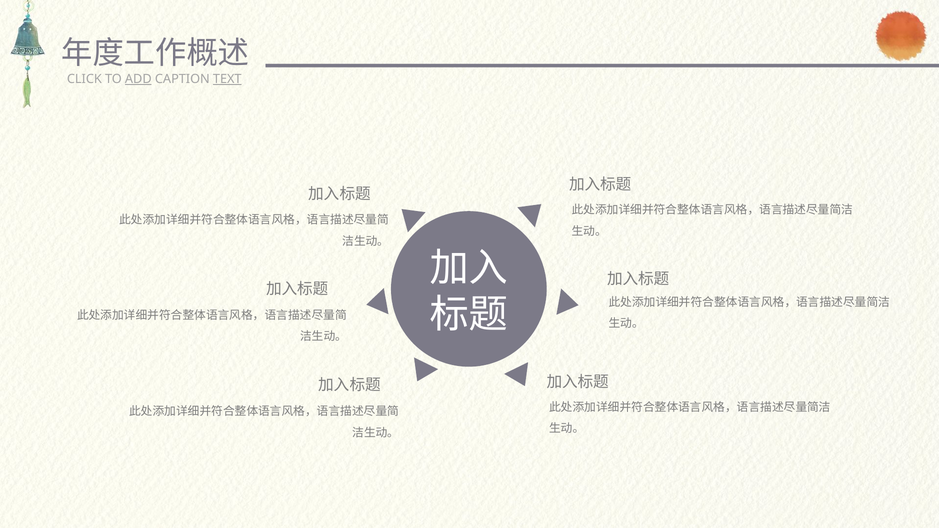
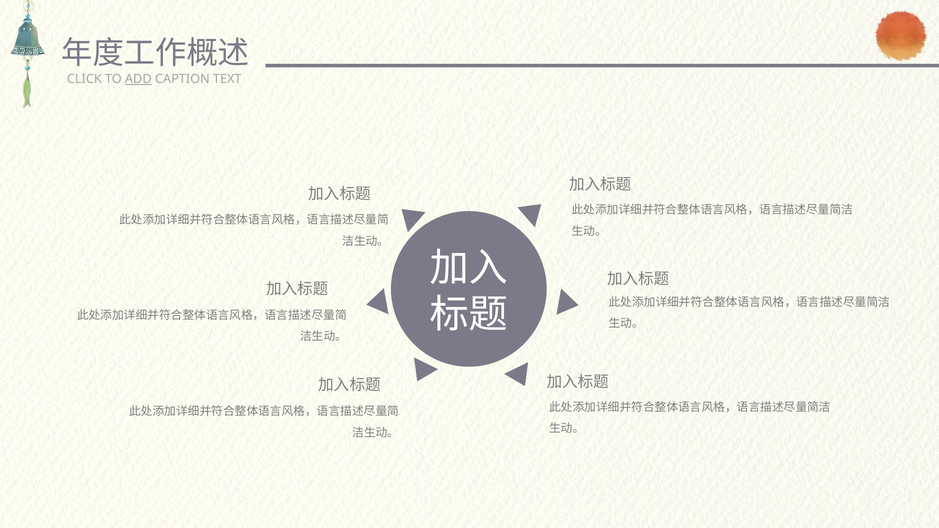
TEXT underline: present -> none (227, 79)
